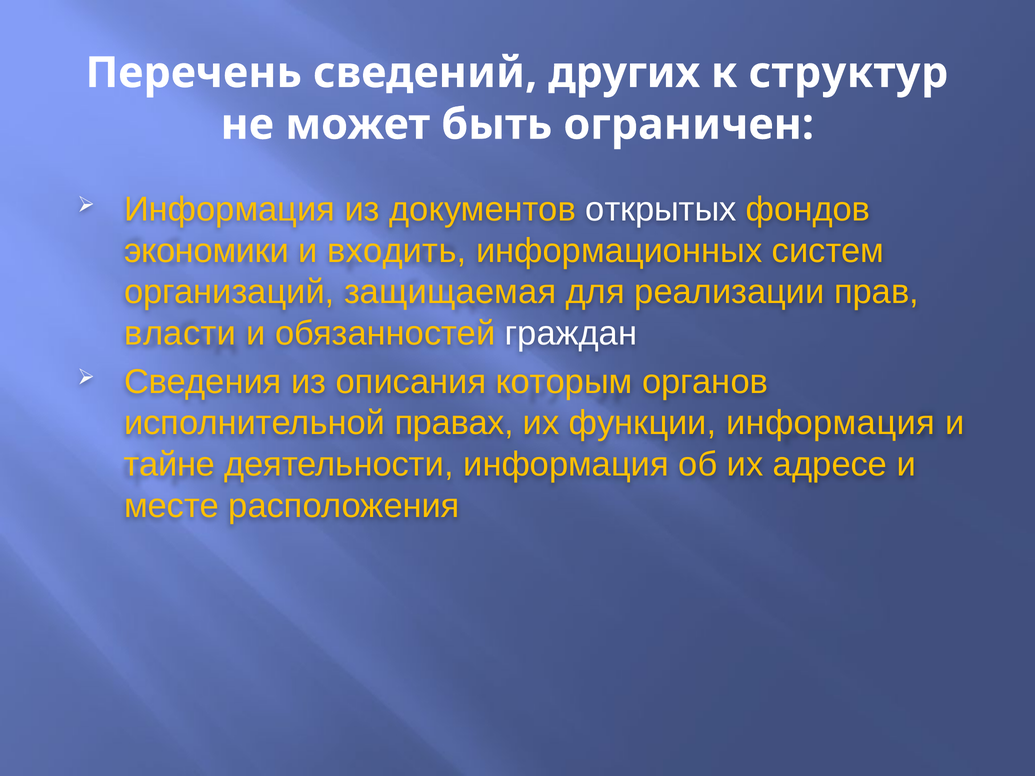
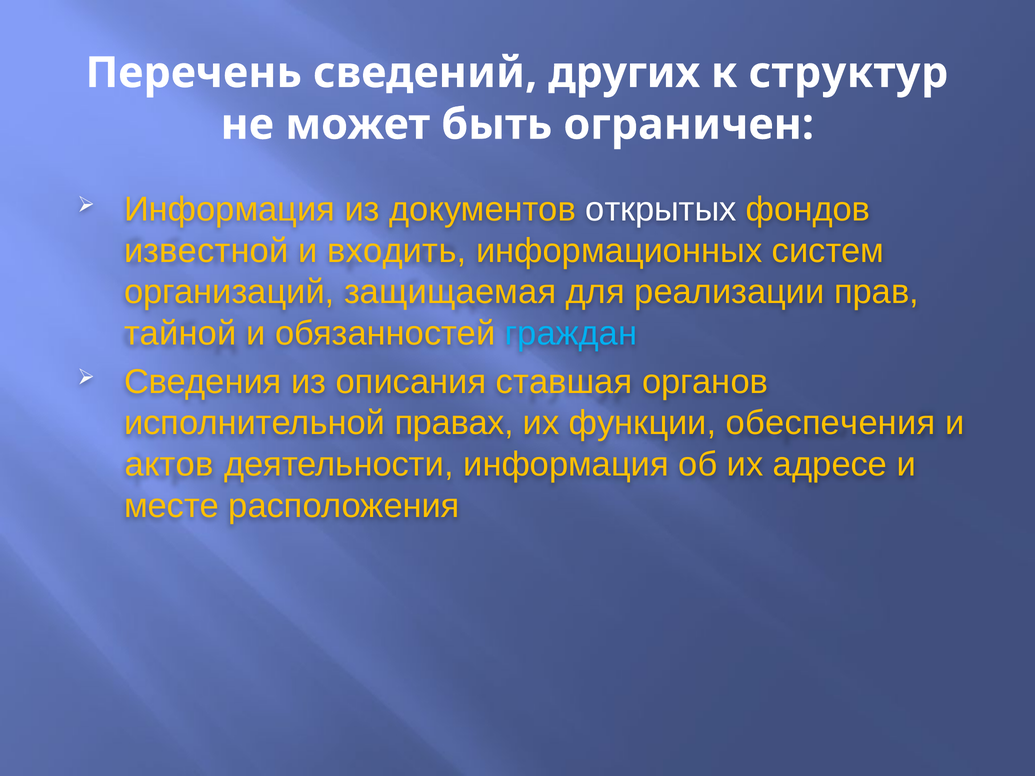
экономики: экономики -> известной (206, 251)
власти: власти -> тайной (180, 334)
граждан colour: white -> light blue (571, 334)
которым: которым -> ставшая (564, 382)
функции информация: информация -> обеспечения (831, 423)
тайне: тайне -> актов (169, 465)
